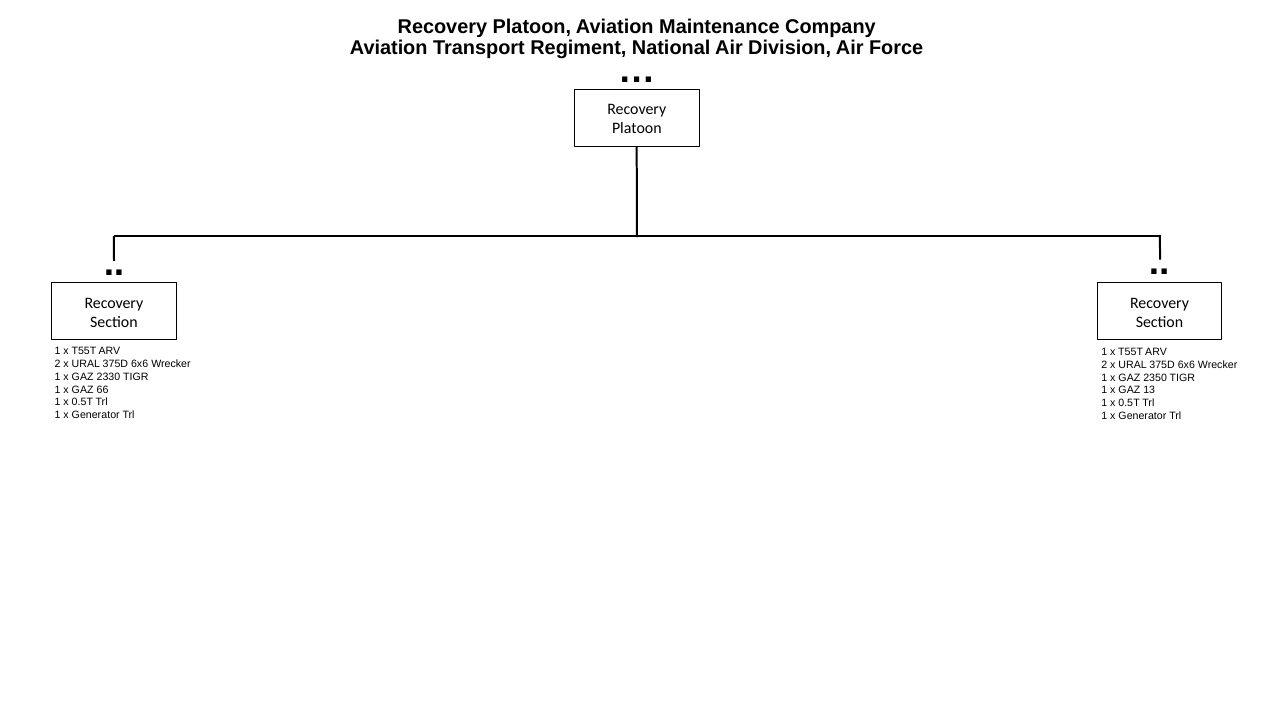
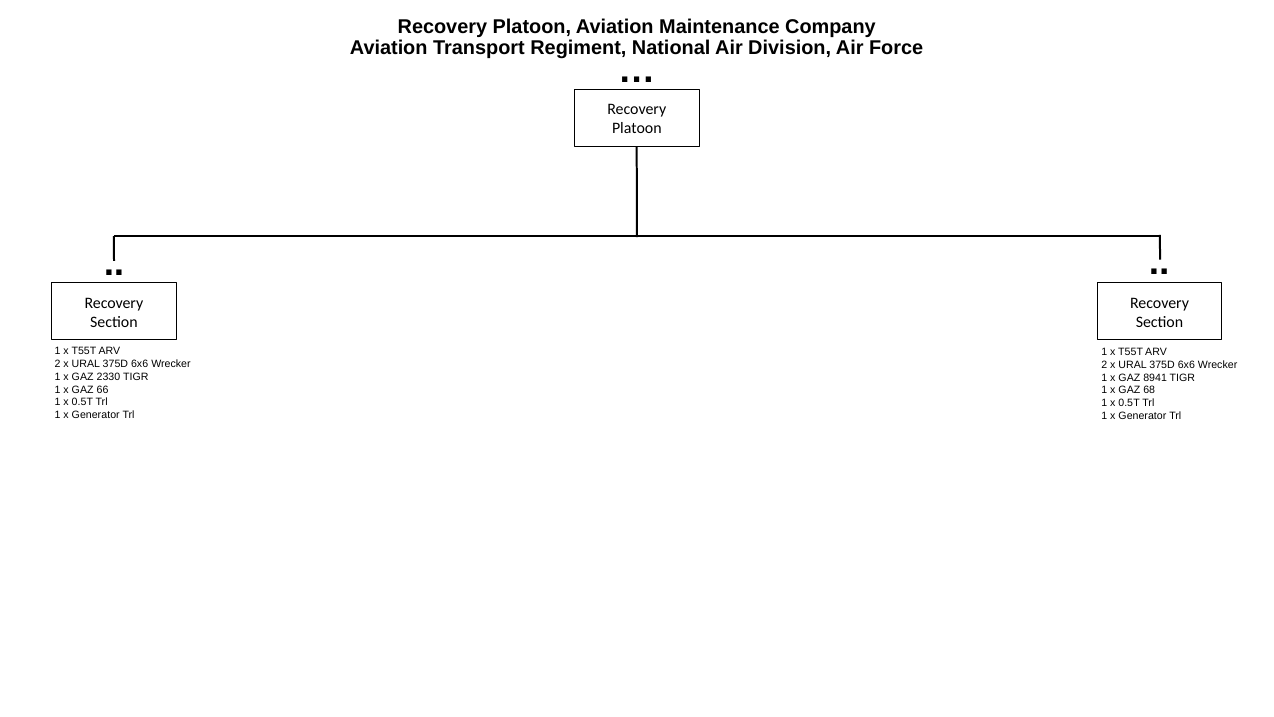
2350: 2350 -> 8941 (1155, 378)
13: 13 -> 68 (1149, 390)
